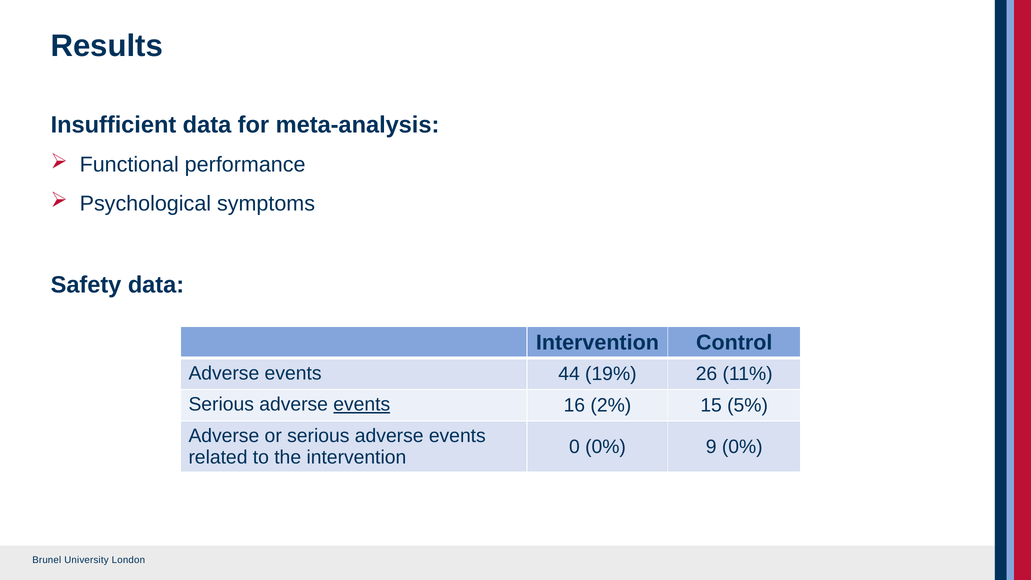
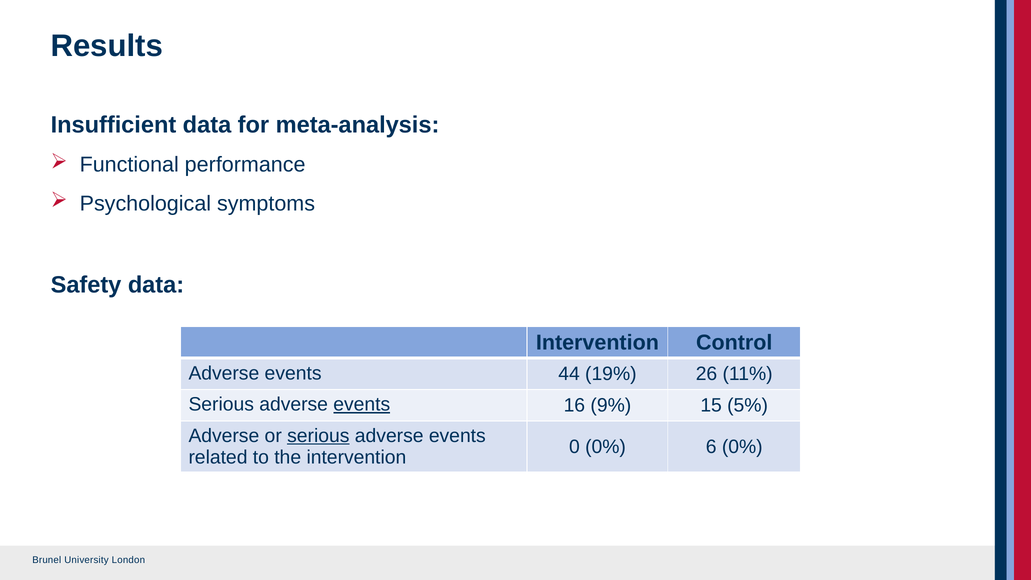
2%: 2% -> 9% (611, 405)
serious underline: none -> present (318, 436)
9: 9 -> 6 (711, 447)
